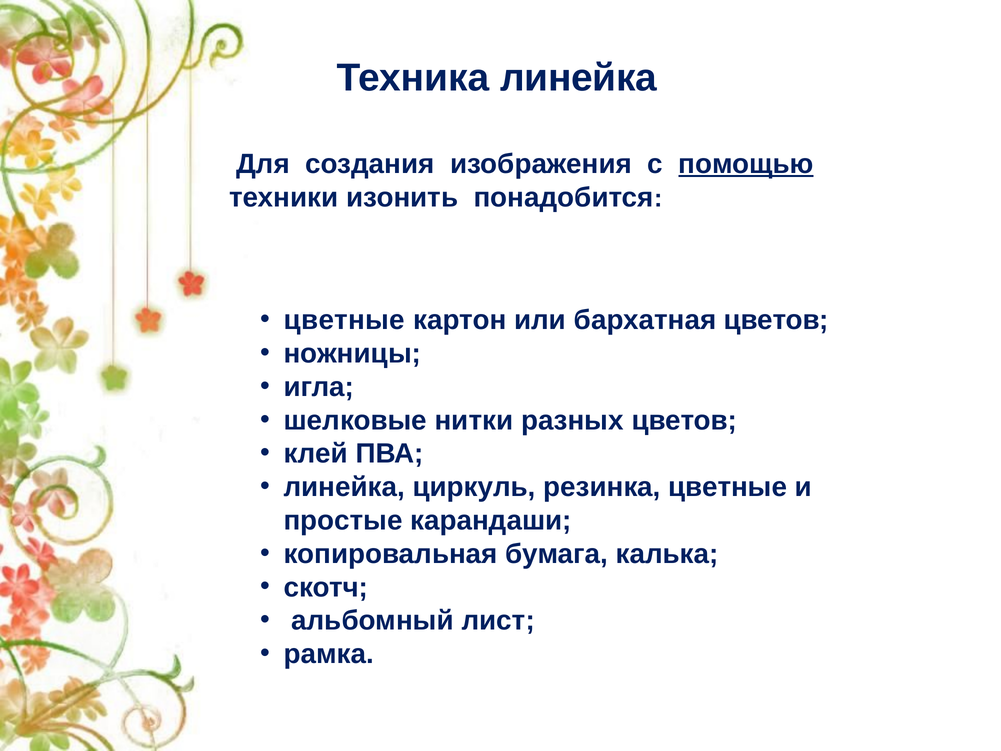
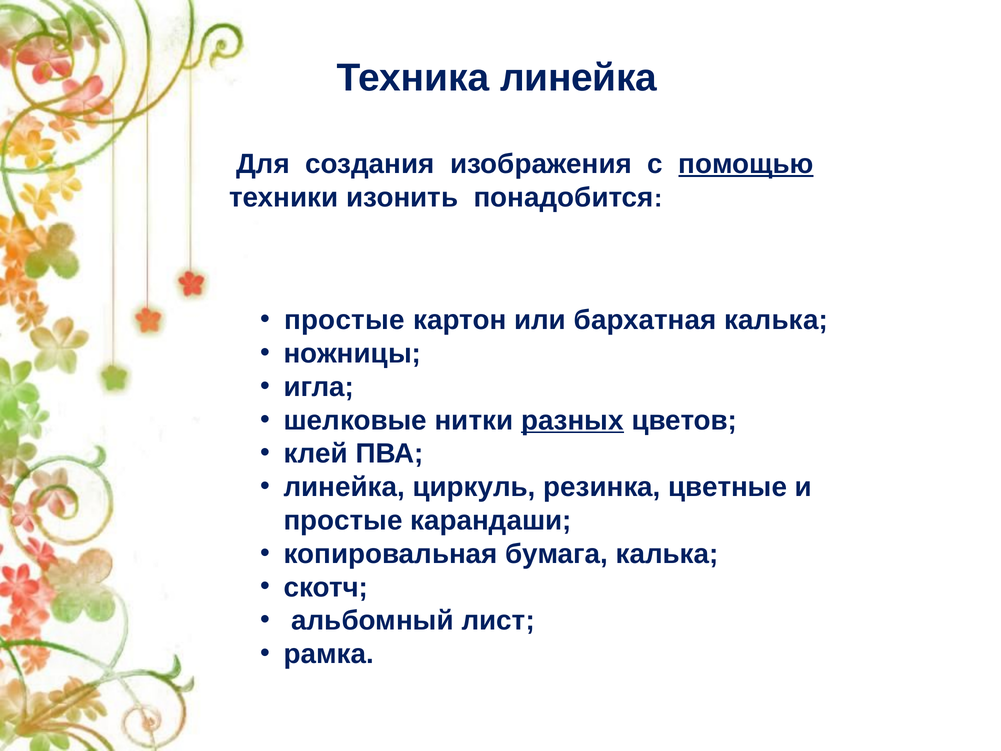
цветные: цветные -> простые (344, 320)
бархатная цветов: цветов -> калька (776, 320)
разных underline: none -> present (572, 420)
